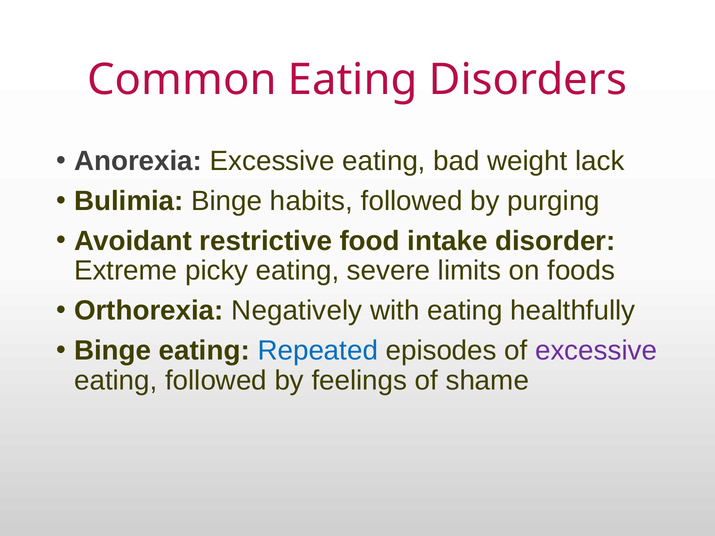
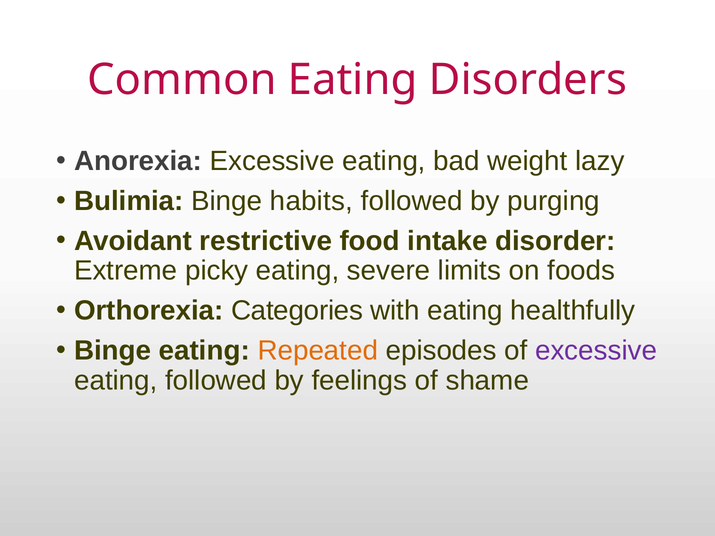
lack: lack -> lazy (600, 161)
Negatively: Negatively -> Categories (297, 311)
Repeated colour: blue -> orange (318, 351)
